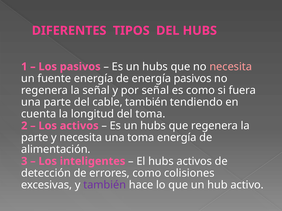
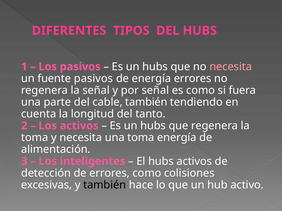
fuente energía: energía -> pasivos (94, 79)
energía pasivos: pasivos -> errores (193, 79)
del toma: toma -> tanto (150, 114)
parte: parte -> toma (35, 138)
también colour: purple -> black (105, 185)
